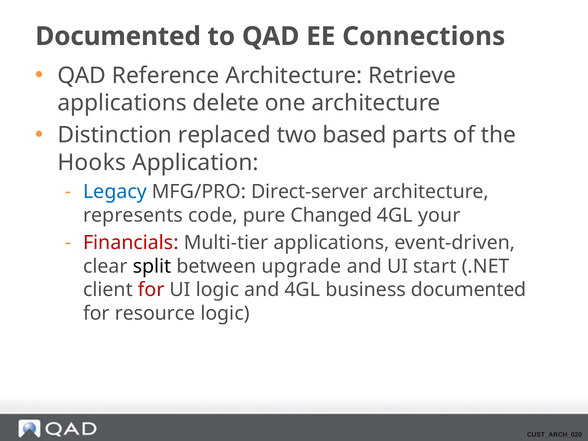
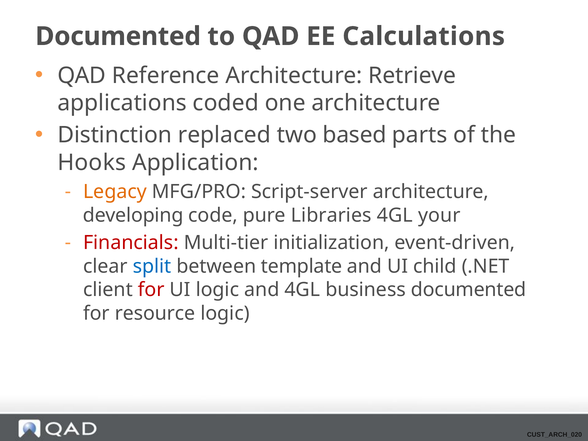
Connections: Connections -> Calculations (424, 36)
delete: delete -> coded (226, 103)
Legacy colour: blue -> orange (115, 192)
Direct-server: Direct-server -> Script-server (309, 192)
represents: represents -> developing (133, 215)
Changed: Changed -> Libraries (331, 215)
Multi-tier applications: applications -> initialization (331, 243)
split colour: black -> blue (152, 266)
upgrade: upgrade -> template (302, 266)
start: start -> child (435, 266)
